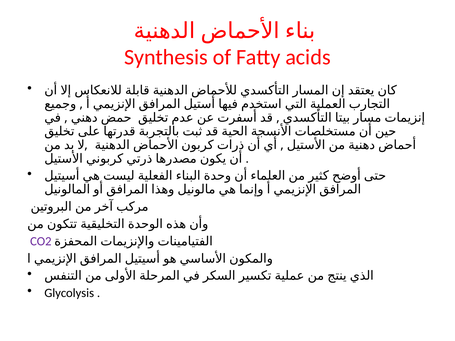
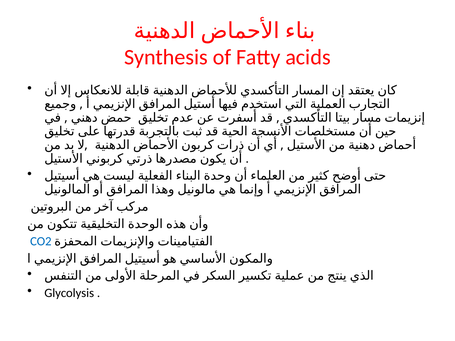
CO2 colour: purple -> blue (41, 241)
